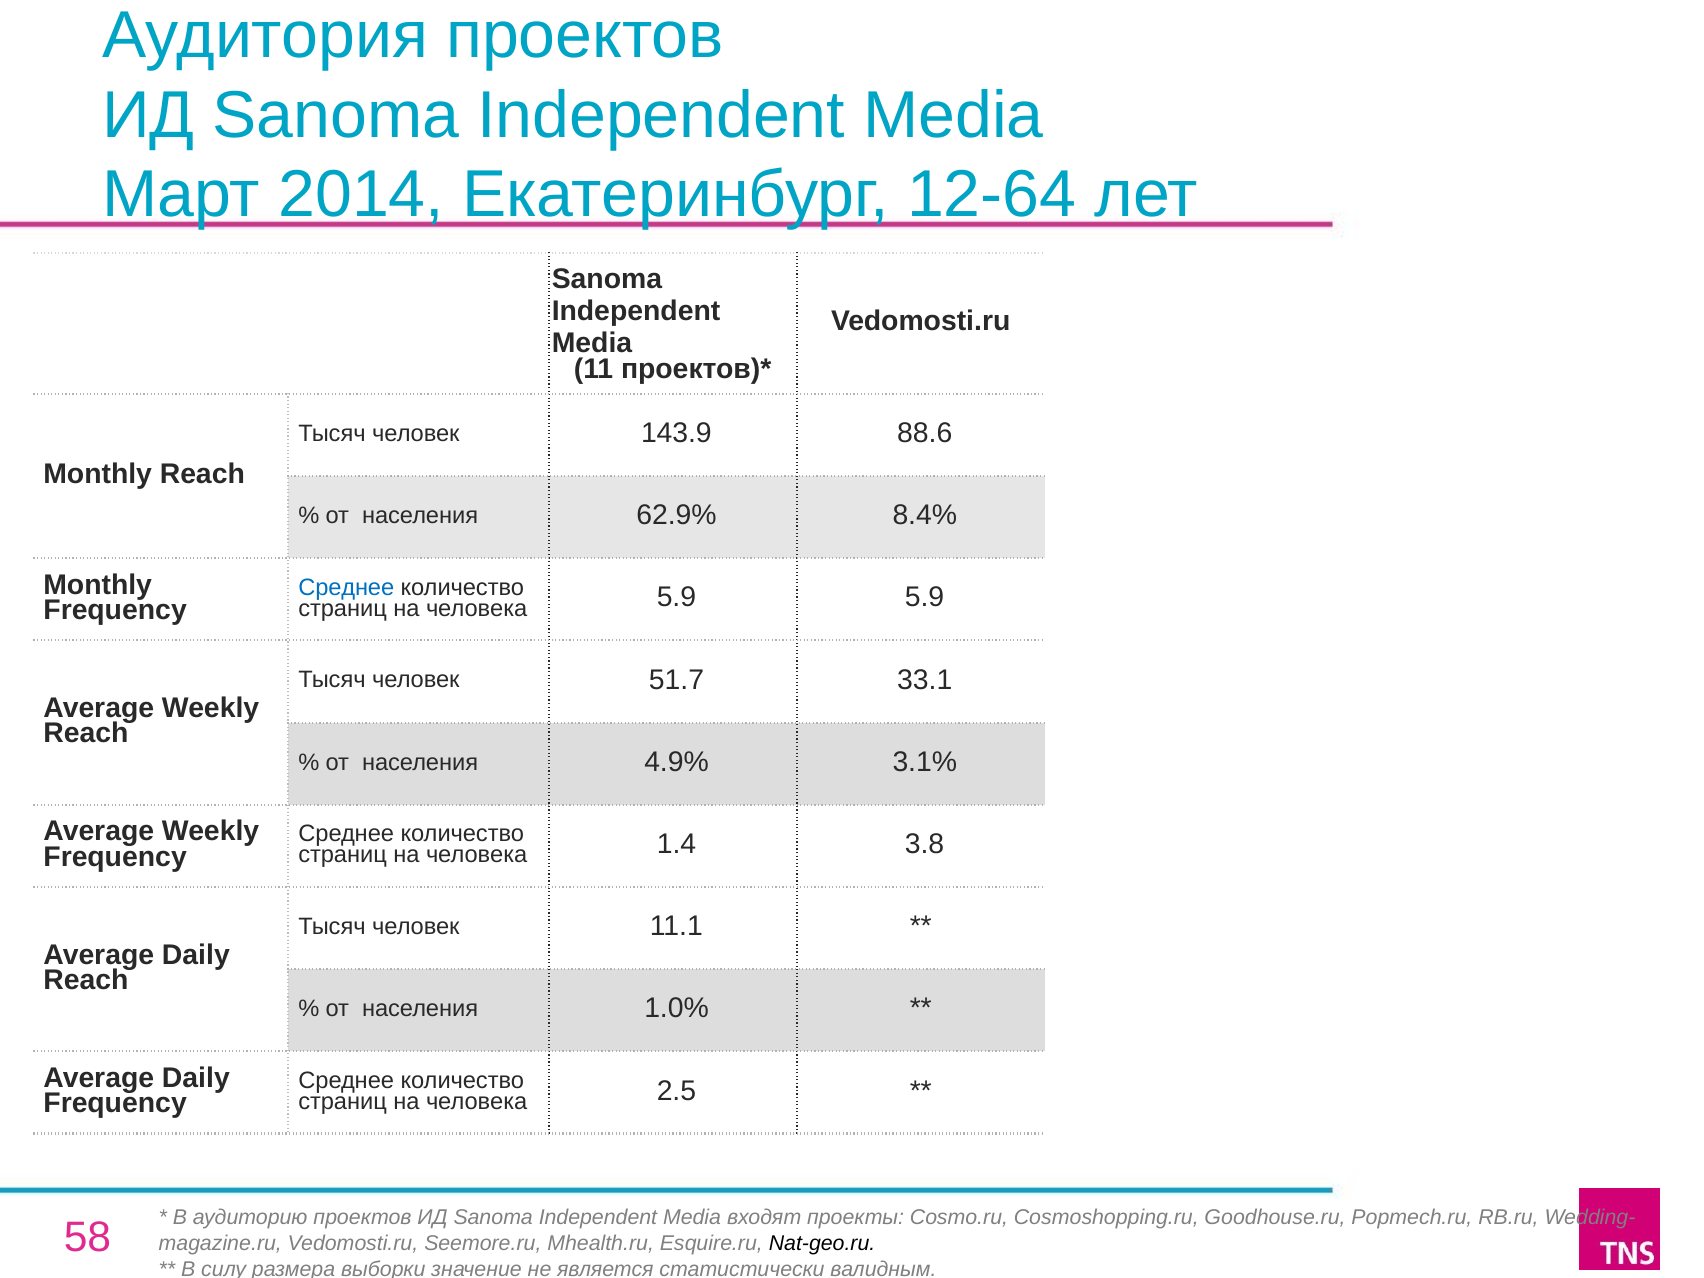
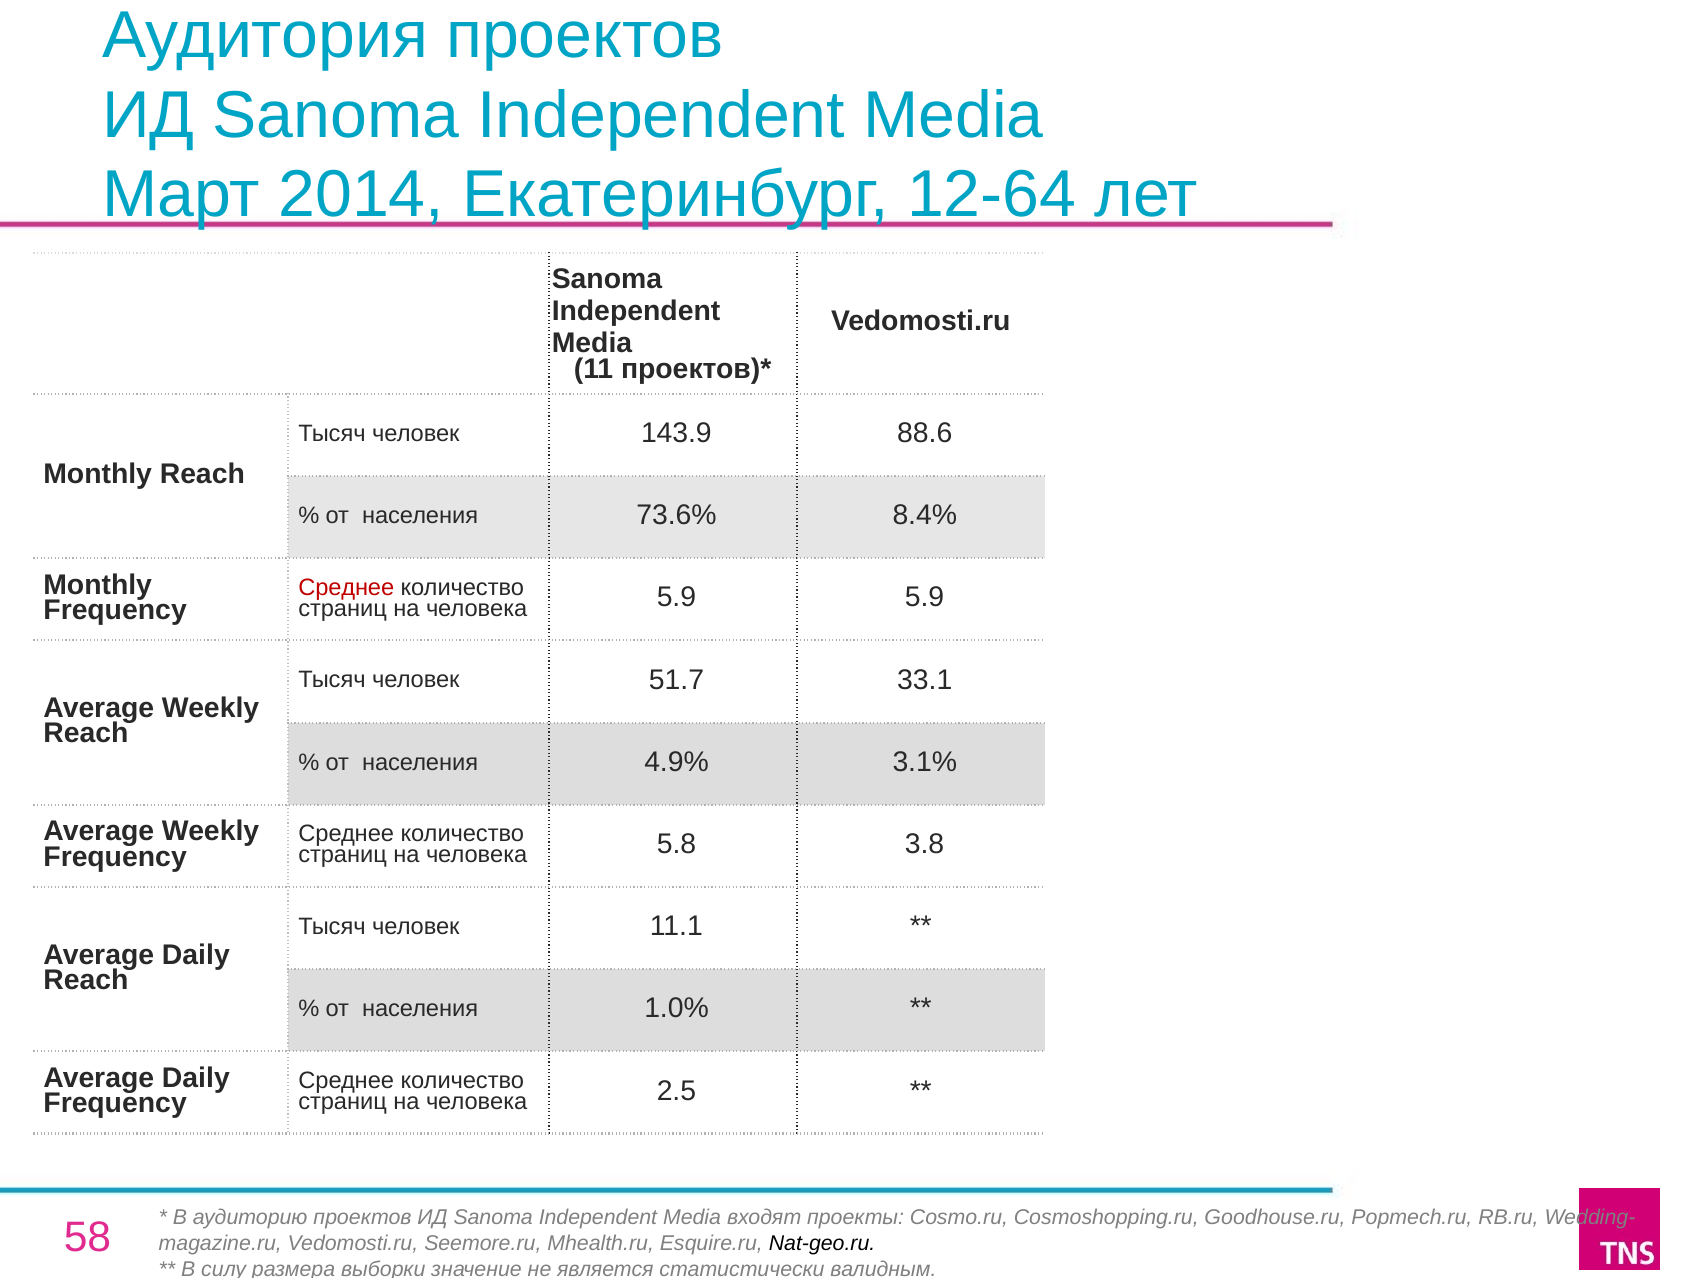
62.9%: 62.9% -> 73.6% (676, 515)
Среднее colour: blue -> red (346, 587)
1.4: 1.4 -> 5.8 (676, 844)
